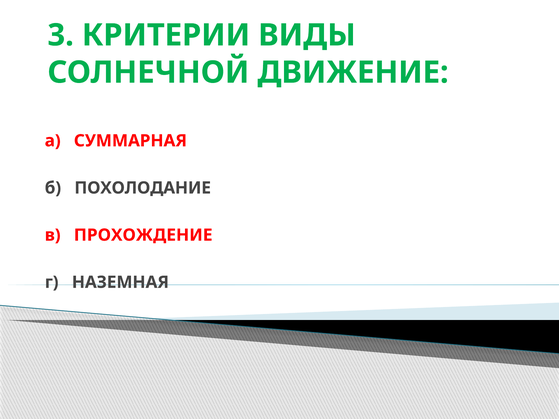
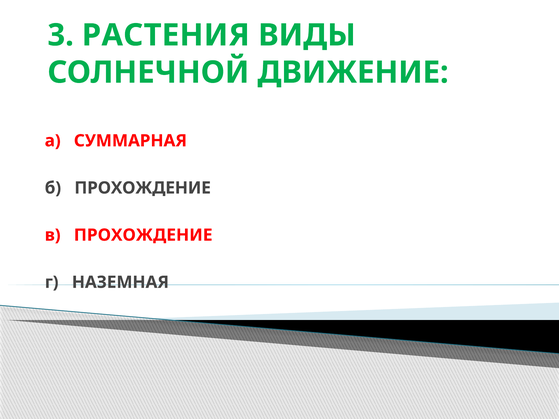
КРИТЕРИИ: КРИТЕРИИ -> РАСТЕНИЯ (166, 35)
б ПОХОЛОДАНИЕ: ПОХОЛОДАНИЕ -> ПРОХОЖДЕНИЕ (143, 188)
